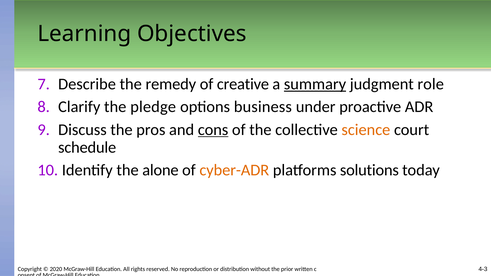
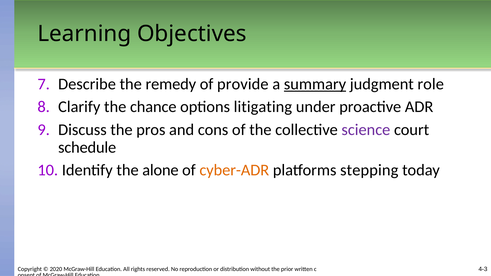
creative: creative -> provide (243, 84)
pledge: pledge -> chance (153, 107)
business: business -> litigating (263, 107)
cons underline: present -> none (213, 130)
science colour: orange -> purple (366, 130)
solutions: solutions -> stepping (369, 170)
